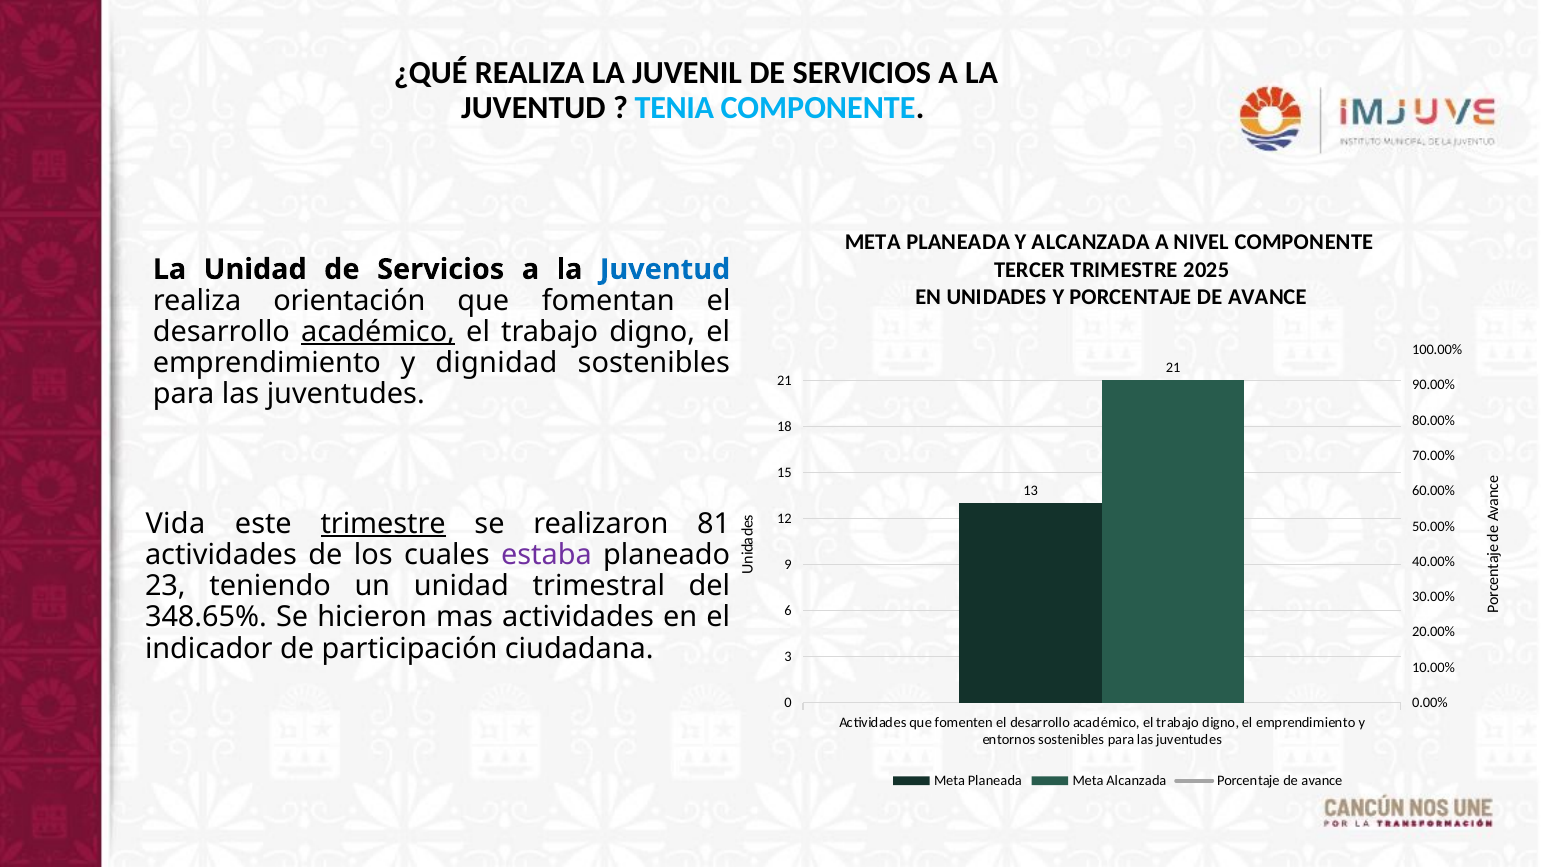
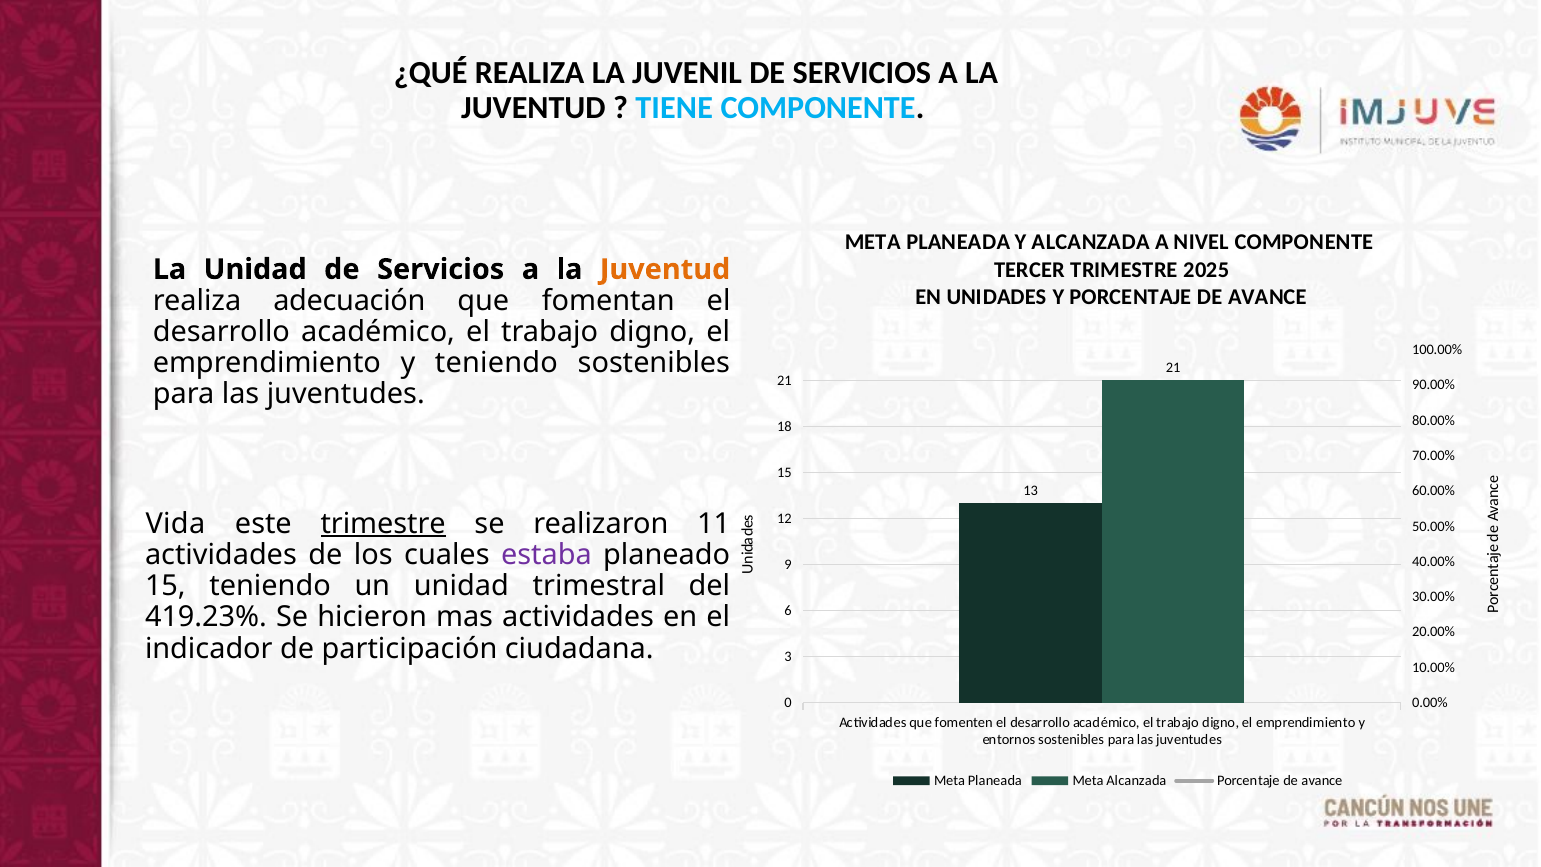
TENIA: TENIA -> TIENE (674, 107)
Juventud colour: blue -> orange (665, 269)
orientación: orientación -> adecuación (349, 301)
académico underline: present -> none (378, 332)
y dignidad: dignidad -> teniendo (496, 363)
81: 81 -> 11 (714, 524)
23: 23 -> 15 (165, 586)
348.65%: 348.65% -> 419.23% (206, 617)
